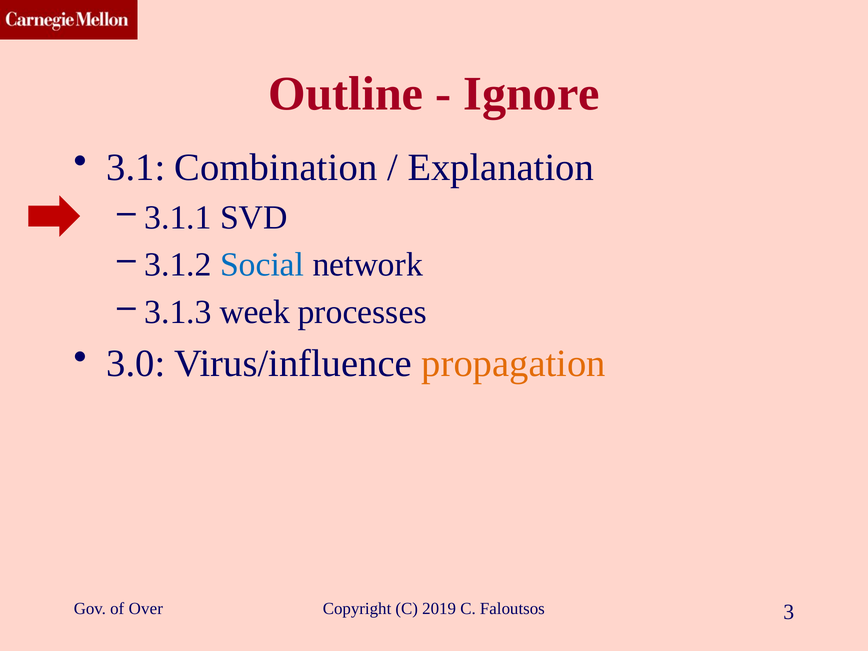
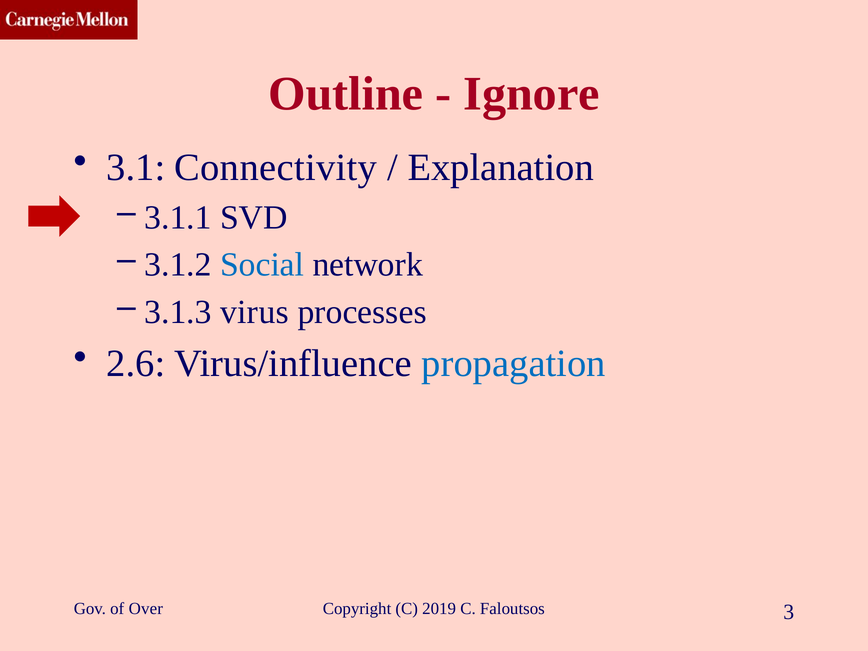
Combination: Combination -> Connectivity (276, 168)
week: week -> virus (254, 312)
3.0: 3.0 -> 2.6 (136, 364)
propagation colour: orange -> blue (514, 364)
